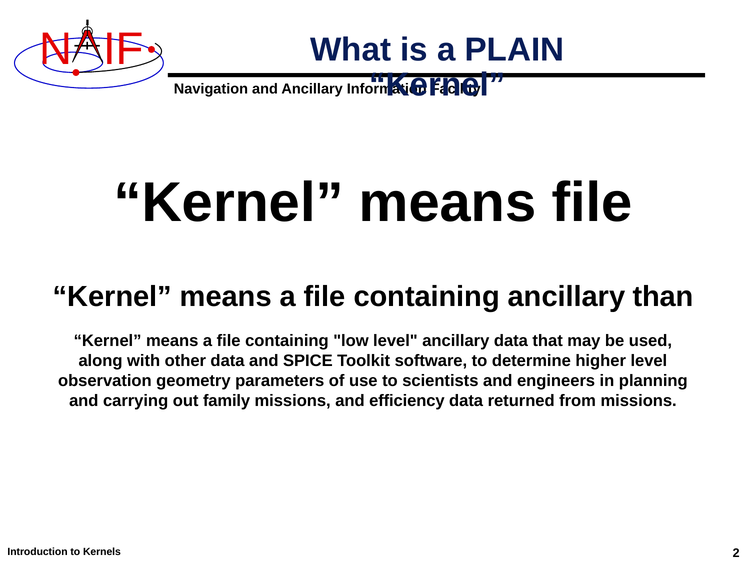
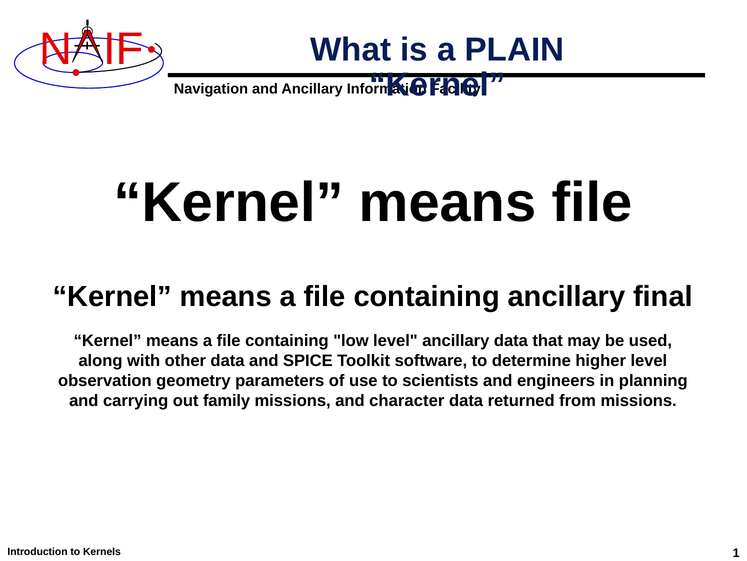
than: than -> final (663, 297)
efficiency: efficiency -> character (407, 400)
2: 2 -> 1 (736, 553)
